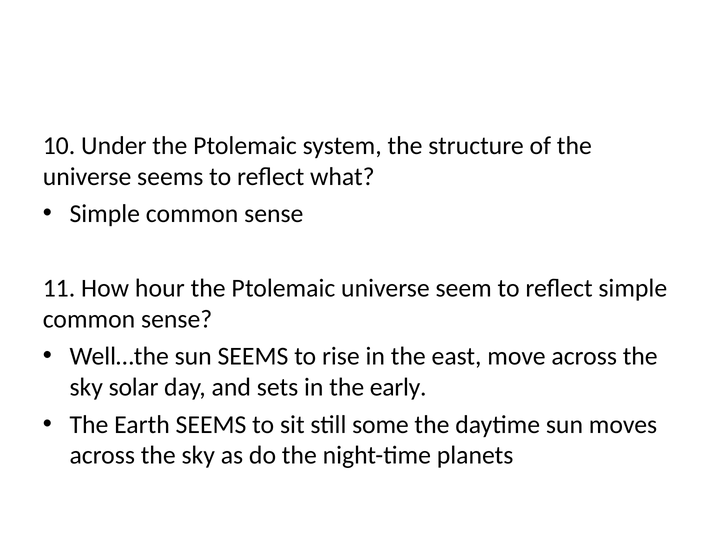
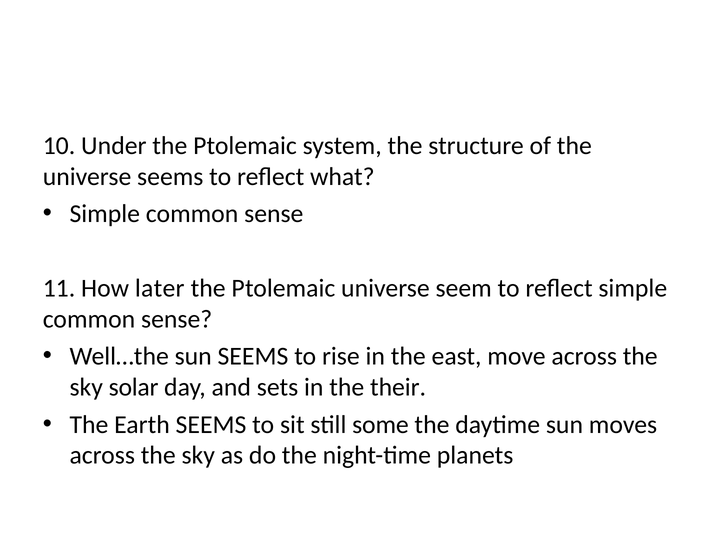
hour: hour -> later (160, 288)
early: early -> their (398, 387)
